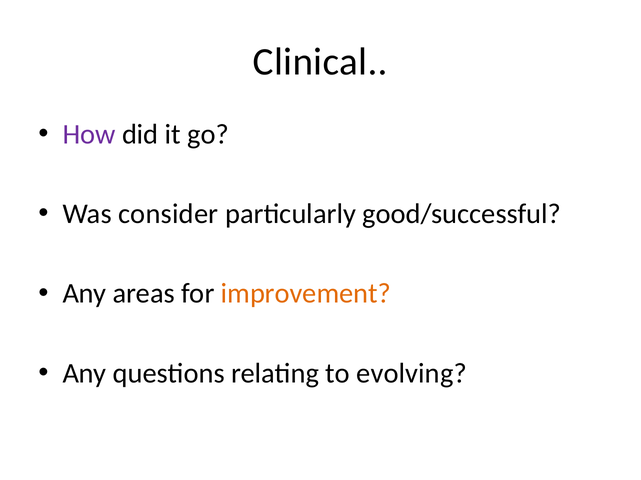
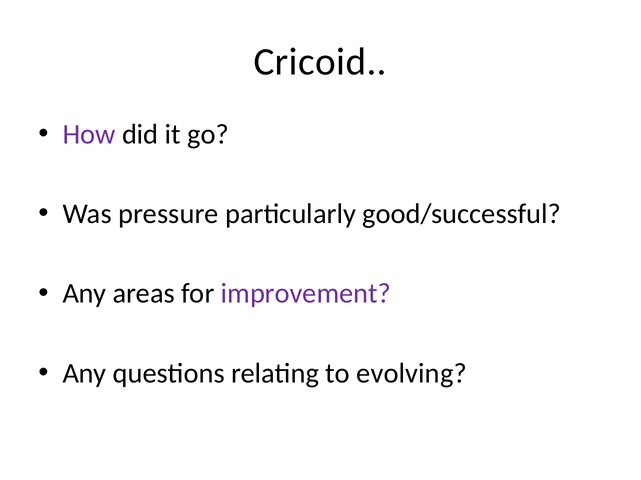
Clinical: Clinical -> Cricoid (320, 62)
consider: consider -> pressure (168, 214)
improvement colour: orange -> purple (306, 294)
